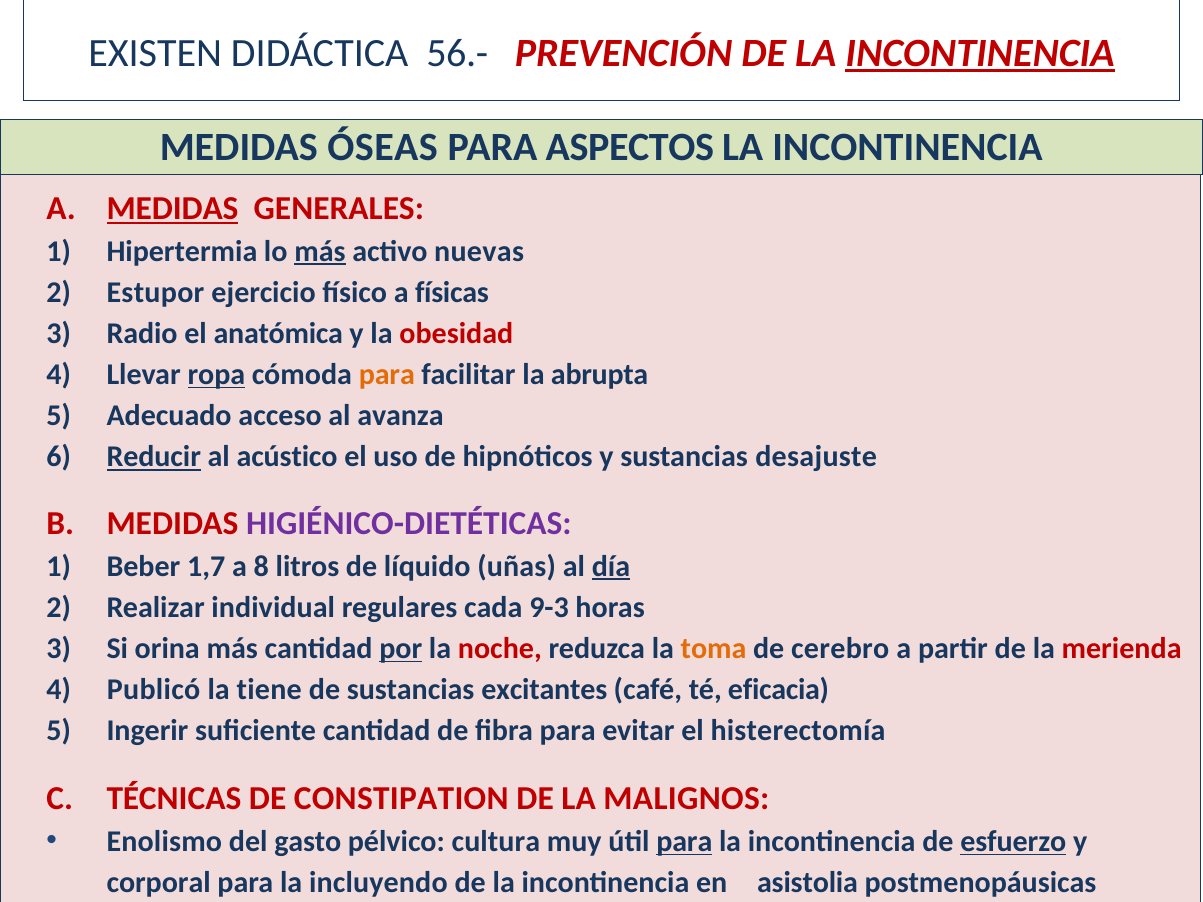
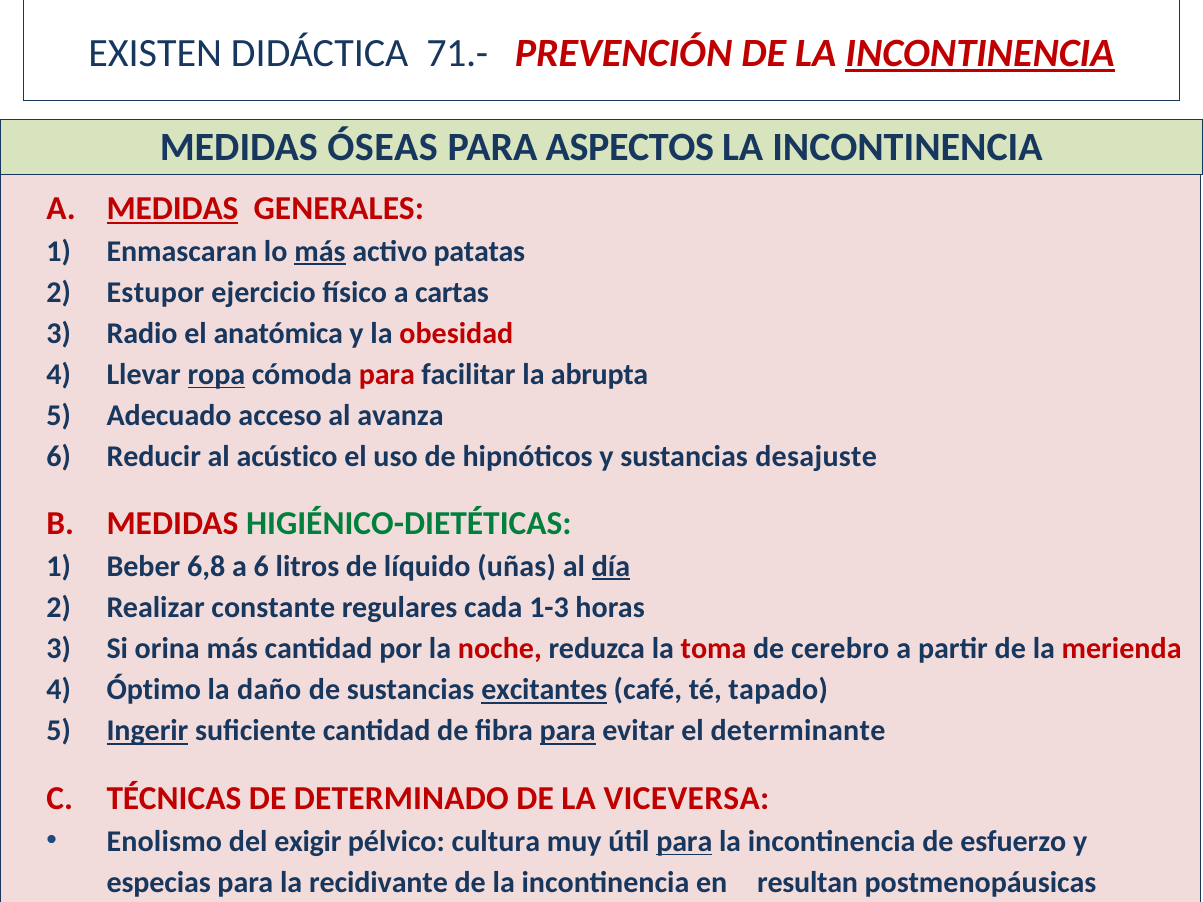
56.-: 56.- -> 71.- (457, 53)
Hipertermia: Hipertermia -> Enmascaran (182, 251)
nuevas: nuevas -> patatas (479, 251)
físicas: físicas -> cartas (452, 292)
para colour: orange -> red (387, 375)
Reducir underline: present -> none (154, 457)
HIGIÉNICO-DIETÉTICAS colour: purple -> green (409, 524)
1,7: 1,7 -> 6,8 (206, 567)
a 8: 8 -> 6 (261, 567)
individual: individual -> constante (273, 608)
9-3: 9-3 -> 1-3 (549, 608)
por underline: present -> none (401, 649)
toma colour: orange -> red (714, 649)
Publicó: Publicó -> Óptimo (154, 690)
tiene: tiene -> daño (269, 690)
excitantes underline: none -> present (544, 690)
eficacia: eficacia -> tapado (778, 690)
Ingerir underline: none -> present (147, 731)
para underline: none -> present (568, 731)
histerectomía: histerectomía -> determinante (798, 731)
CONSTIPATION: CONSTIPATION -> DETERMINADO (401, 799)
MALIGNOS: MALIGNOS -> VICEVERSA (686, 799)
gasto: gasto -> exigir (308, 842)
esfuerzo underline: present -> none (1013, 842)
corporal: corporal -> especias (159, 883)
incluyendo: incluyendo -> recidivante (378, 883)
asistolia: asistolia -> resultan (808, 883)
